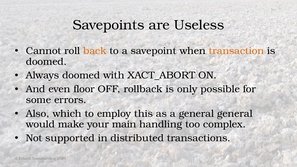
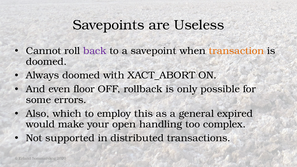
back colour: orange -> purple (95, 51)
general general: general -> expired (235, 114)
main: main -> open (124, 124)
